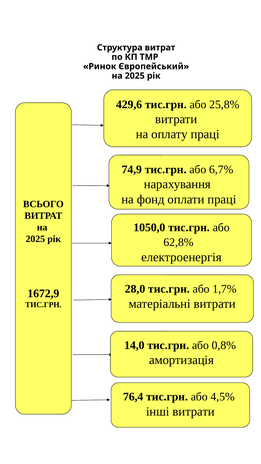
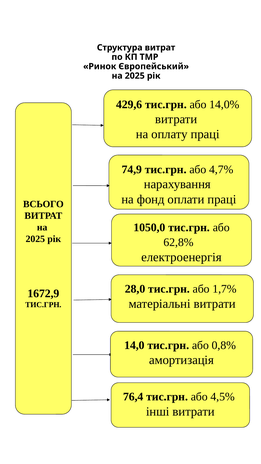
25,8%: 25,8% -> 14,0% (224, 104)
6,7%: 6,7% -> 4,7% (221, 169)
